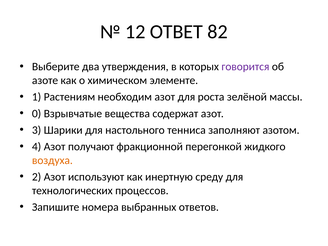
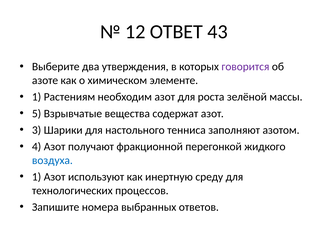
82: 82 -> 43 (218, 32)
0: 0 -> 5 (37, 113)
воздуха colour: orange -> blue (52, 160)
2: 2 -> 1 (37, 177)
